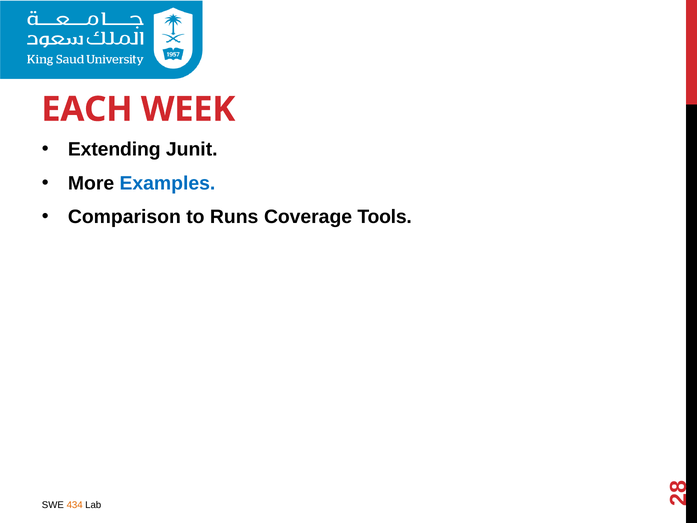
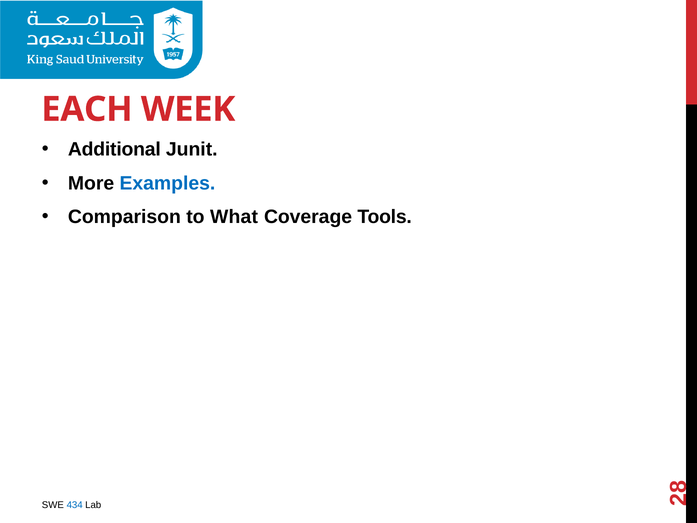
Extending: Extending -> Additional (114, 150)
Runs: Runs -> What (234, 217)
434 colour: orange -> blue (75, 505)
